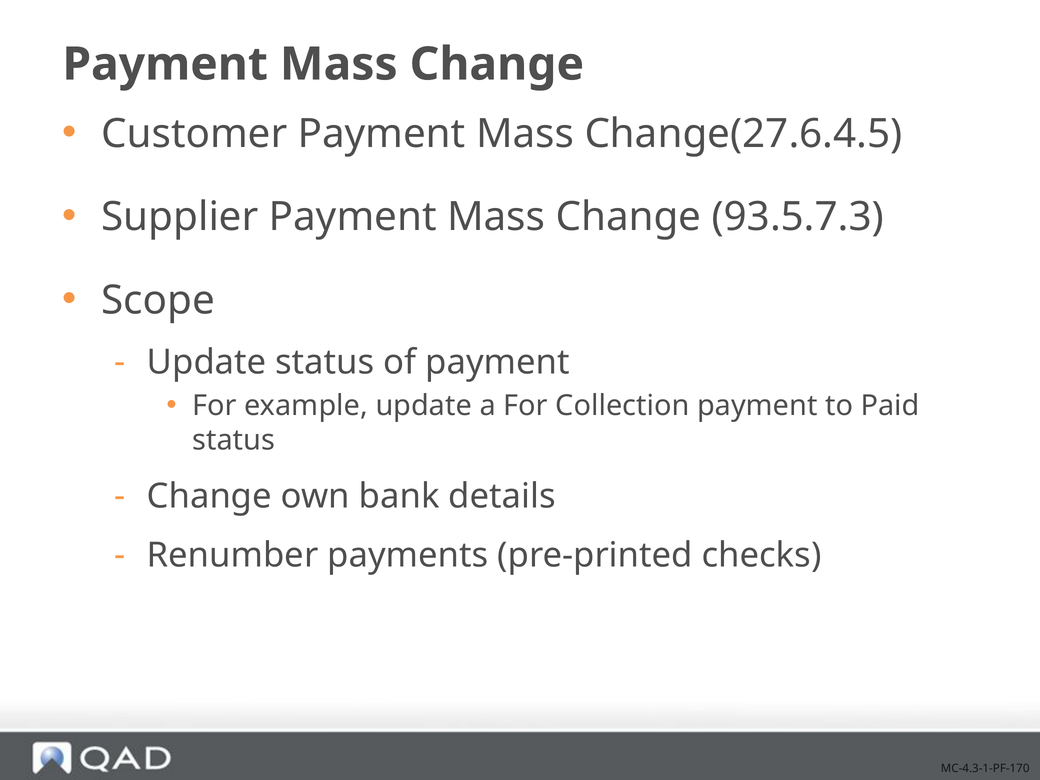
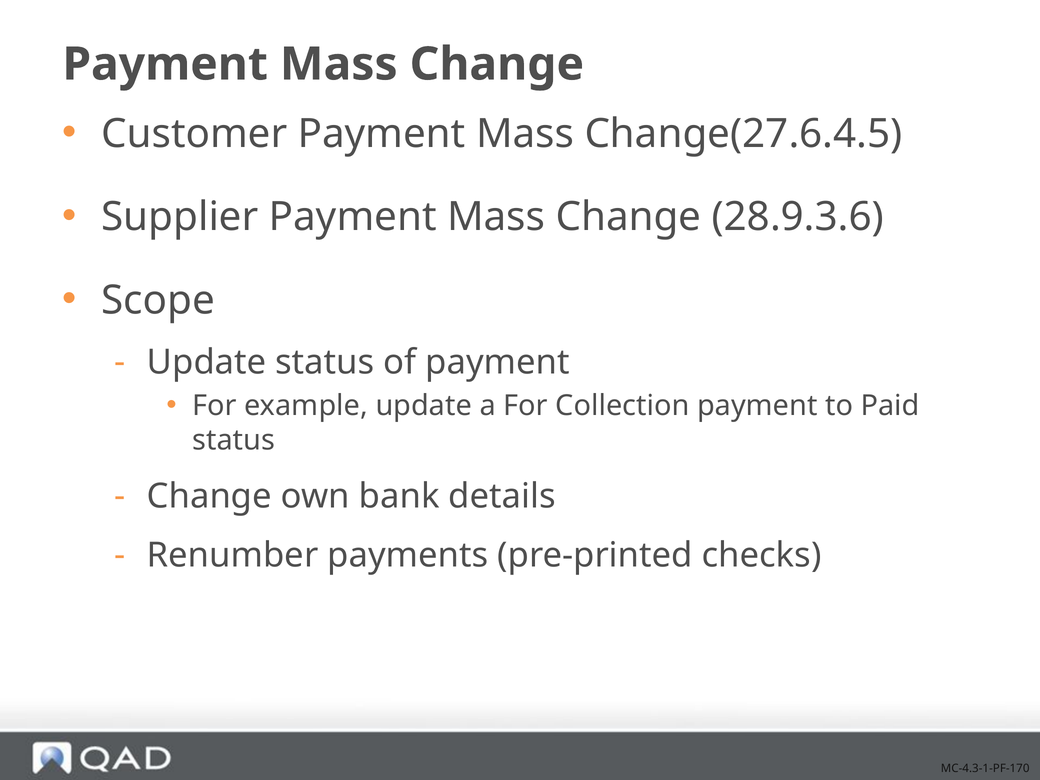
93.5.7.3: 93.5.7.3 -> 28.9.3.6 (798, 217)
